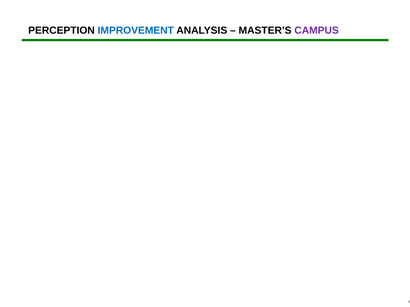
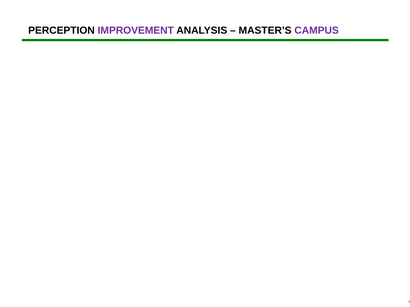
IMPROVEMENT colour: blue -> purple (136, 30)
